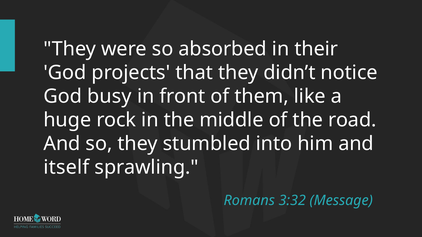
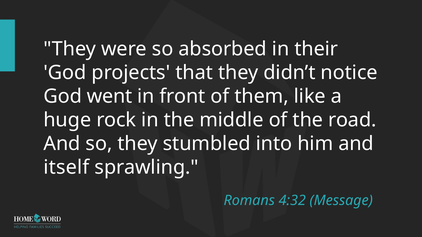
busy: busy -> went (110, 97)
3:32: 3:32 -> 4:32 (292, 201)
